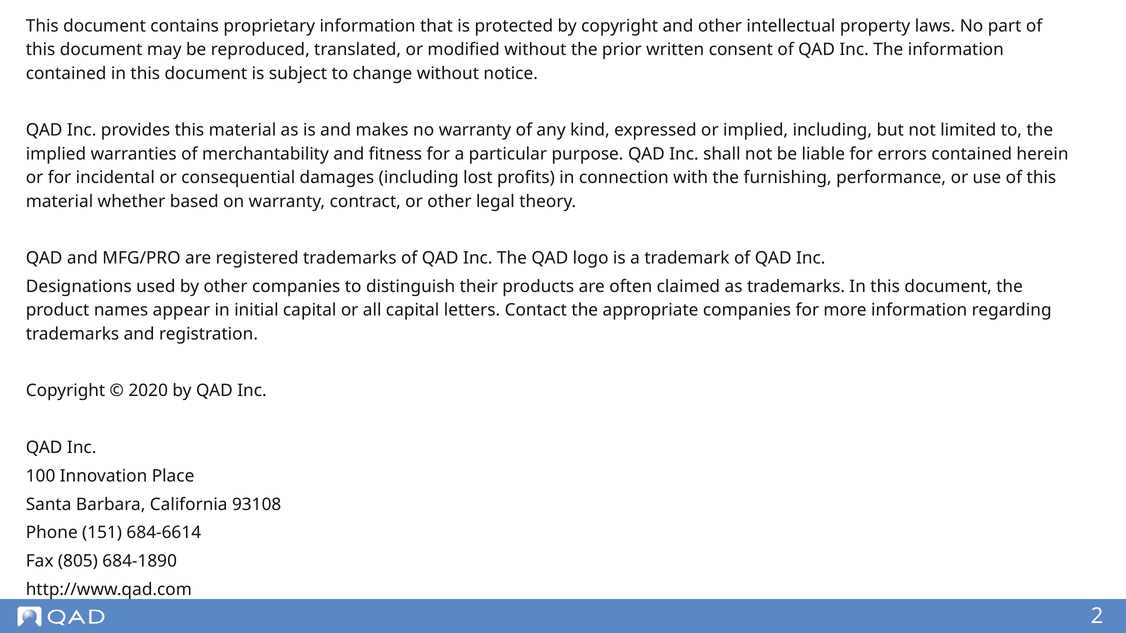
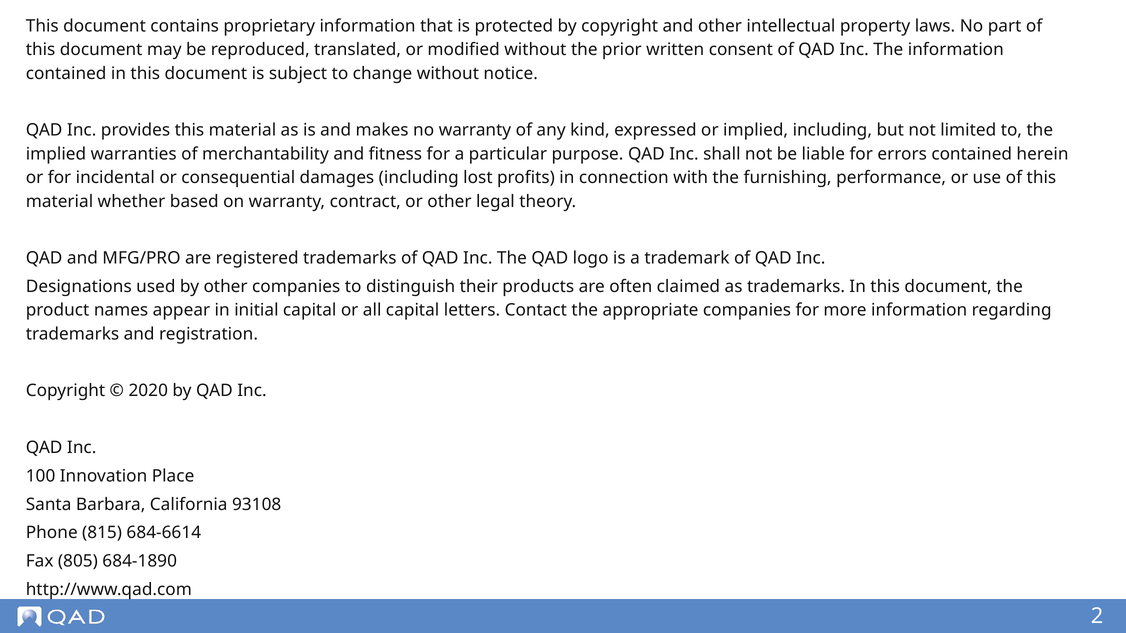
151: 151 -> 815 (102, 533)
